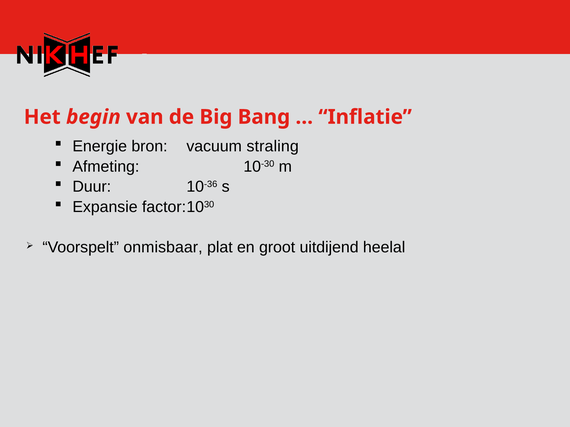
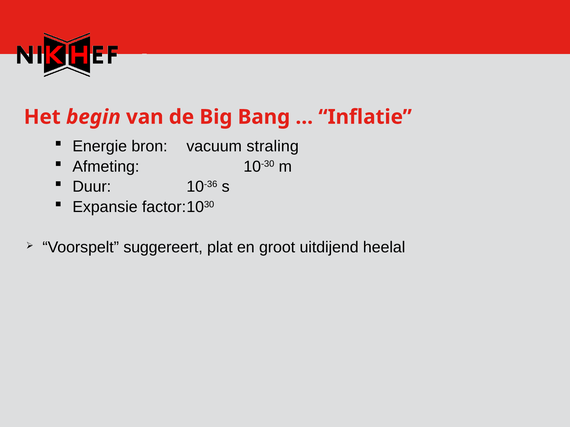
onmisbaar: onmisbaar -> suggereert (163, 248)
